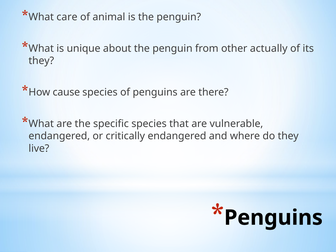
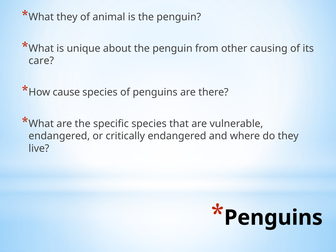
What care: care -> they (67, 17)
actually: actually -> causing (269, 48)
they: they -> care (41, 61)
